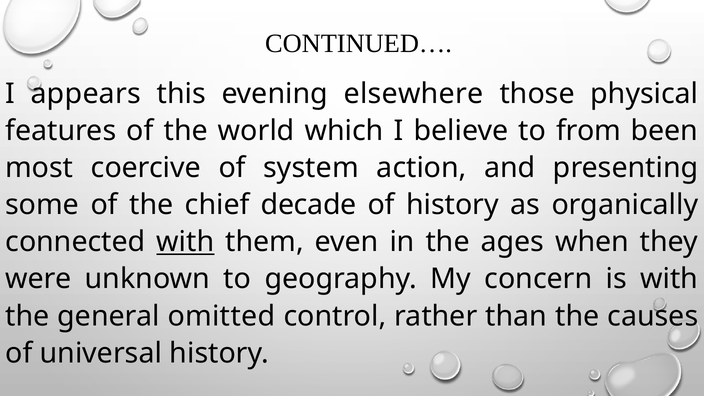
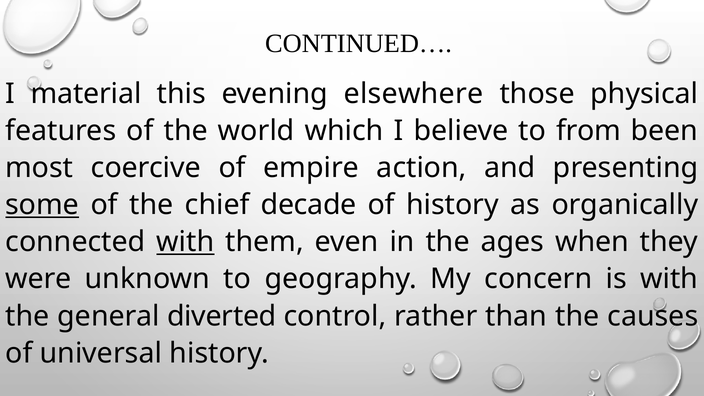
appears: appears -> material (86, 94)
system: system -> empire (311, 168)
some underline: none -> present (42, 205)
omitted: omitted -> diverted (222, 316)
